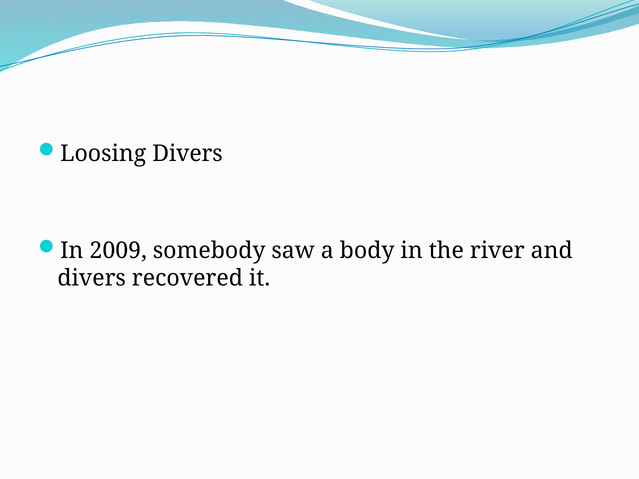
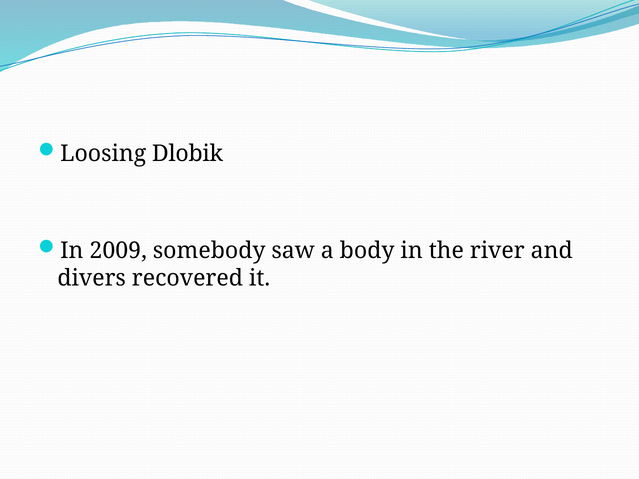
Loosing Divers: Divers -> Dlobik (188, 154)
